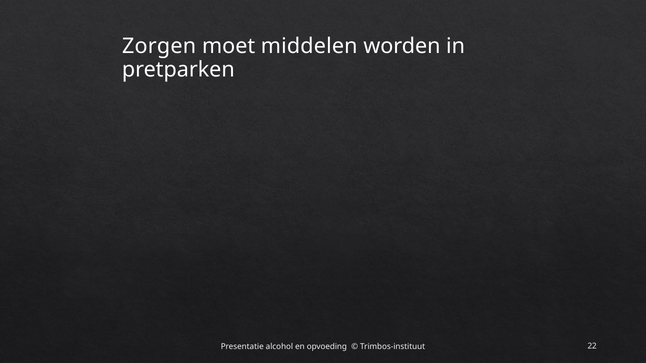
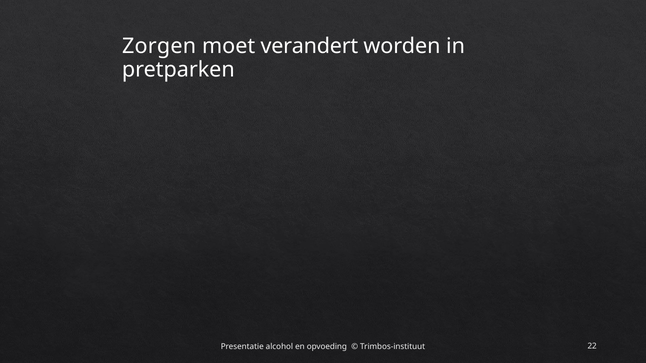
middelen: middelen -> verandert (309, 46)
